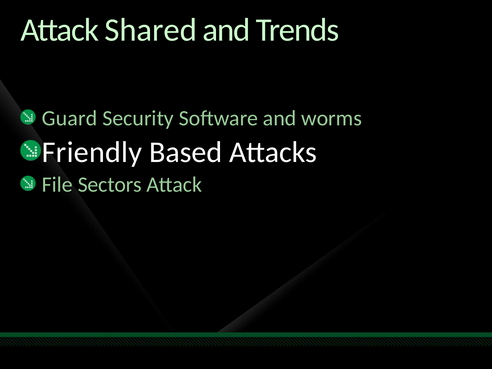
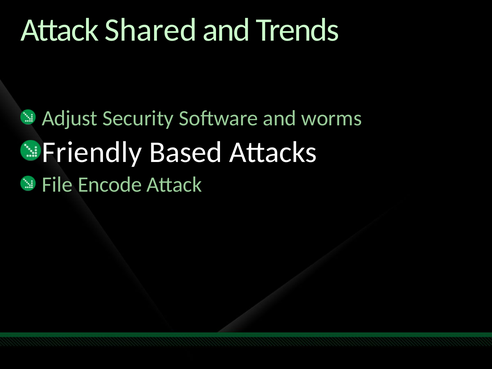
Guard: Guard -> Adjust (70, 118)
Sectors: Sectors -> Encode (110, 185)
